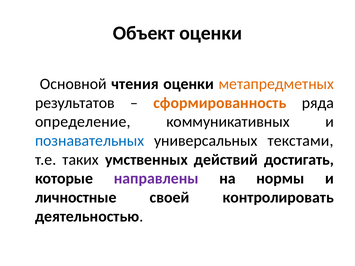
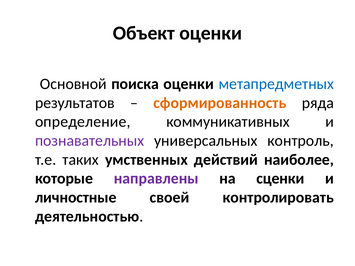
чтения: чтения -> поиска (135, 84)
метапредметных colour: orange -> blue (276, 84)
познавательных colour: blue -> purple (90, 141)
текстами: текстами -> контроль (301, 141)
достигать: достигать -> наиболее (299, 160)
нормы: нормы -> сценки (280, 179)
